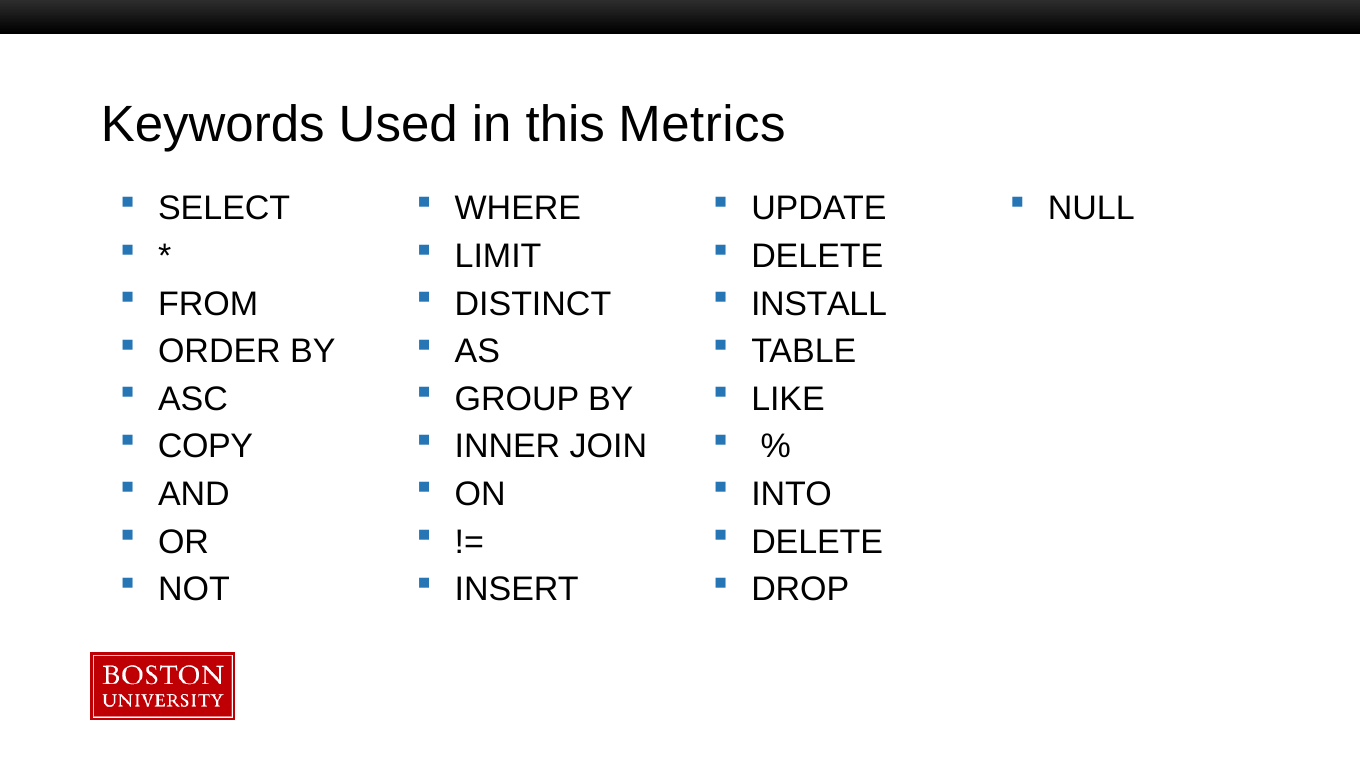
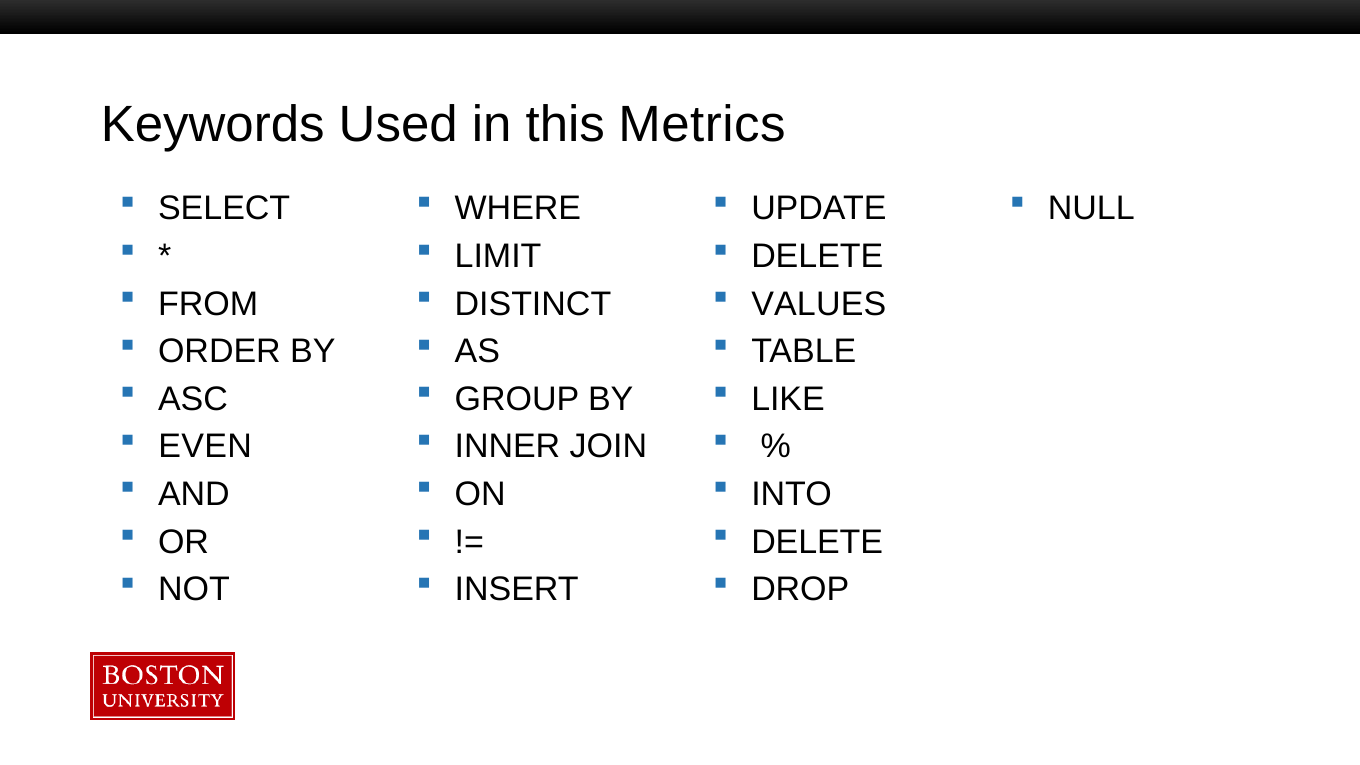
INSTALL: INSTALL -> VALUES (819, 304)
COPY: COPY -> EVEN (205, 447)
